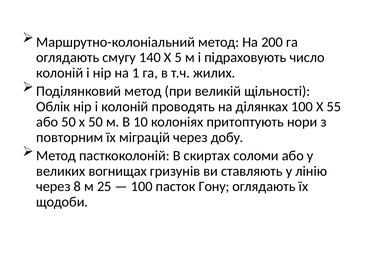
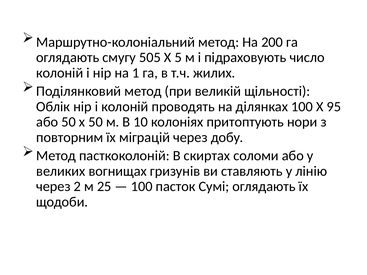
140: 140 -> 505 (150, 58)
55: 55 -> 95 (334, 107)
8: 8 -> 2 (77, 187)
Гону: Гону -> Сумі (214, 187)
